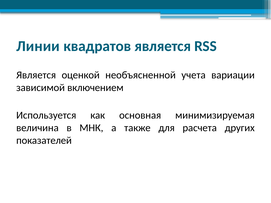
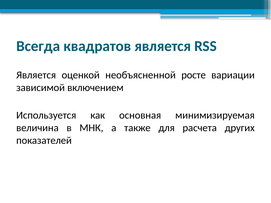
Линии: Линии -> Всегда (38, 46)
учета: учета -> росте (194, 75)
